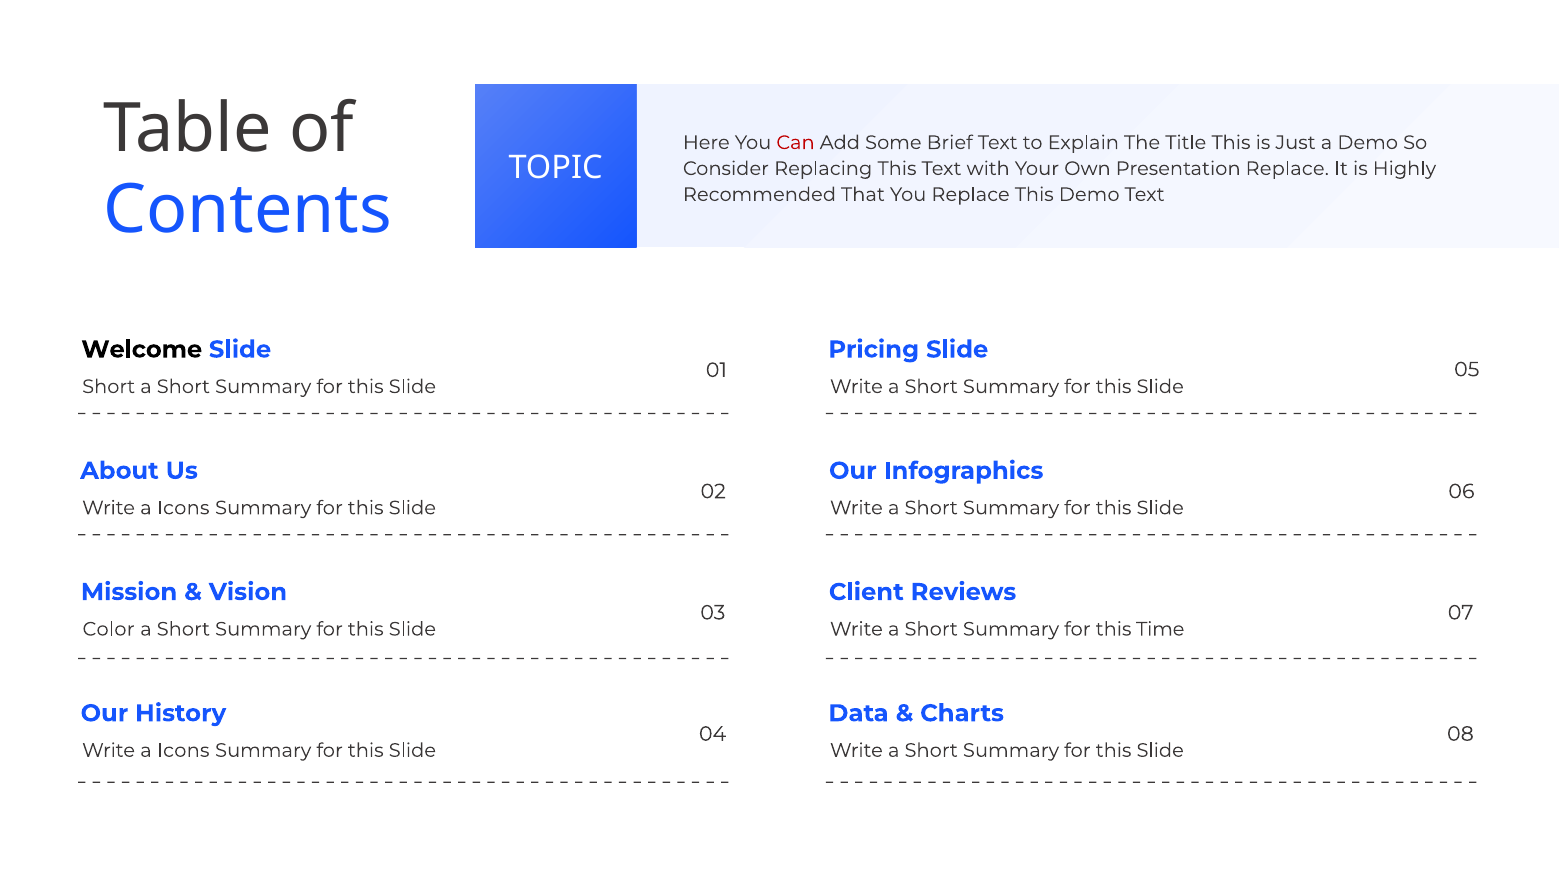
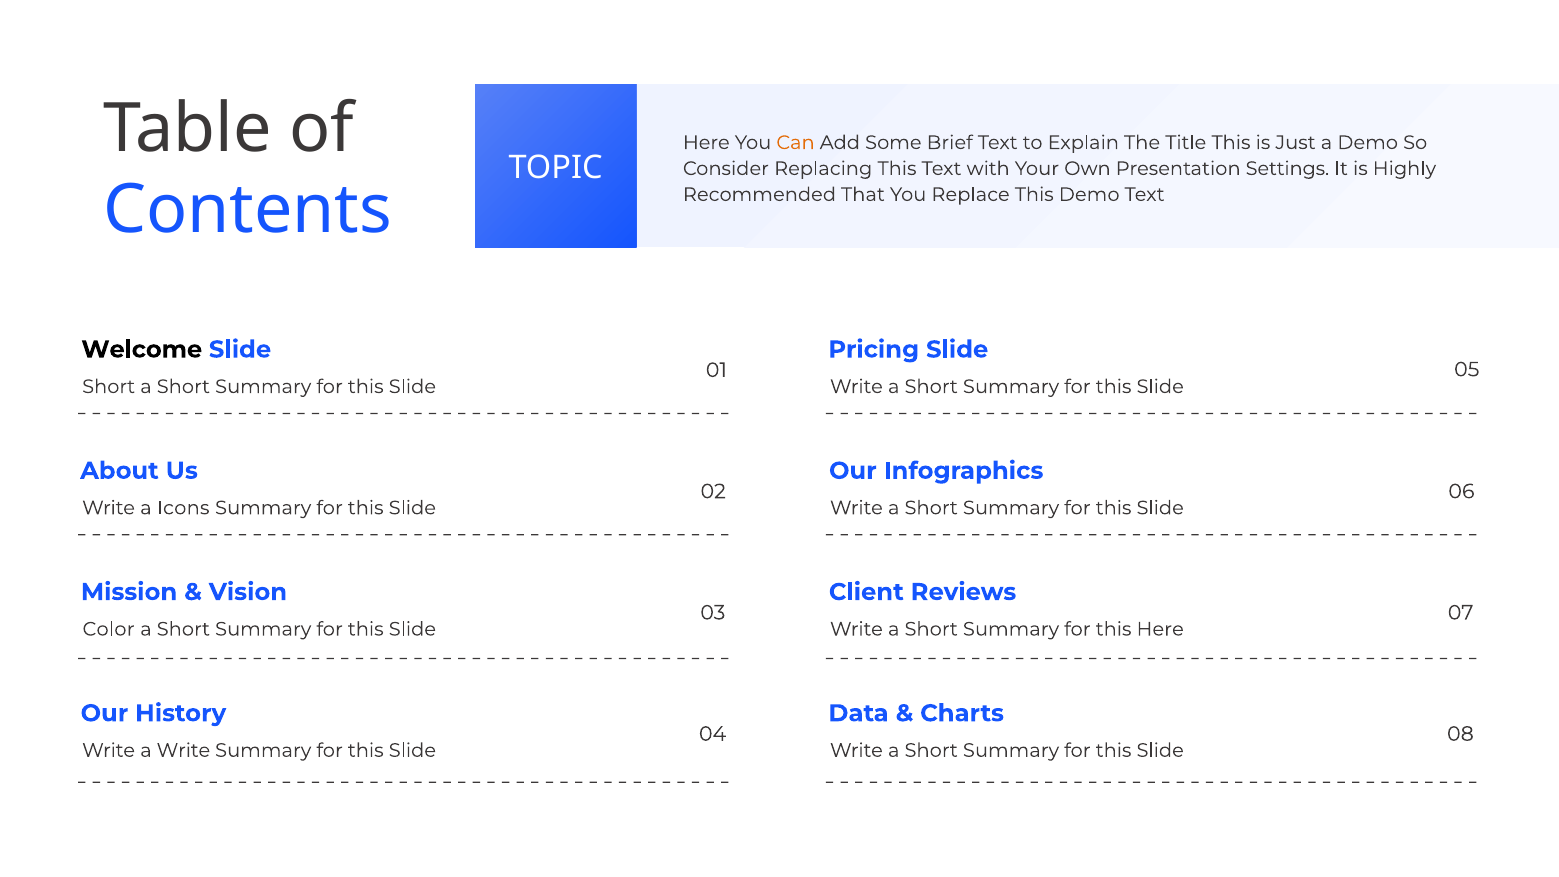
Can colour: red -> orange (795, 143)
Presentation Replace: Replace -> Settings (1287, 169)
this Time: Time -> Here (1160, 629)
Icons: Icons -> Write (183, 750)
